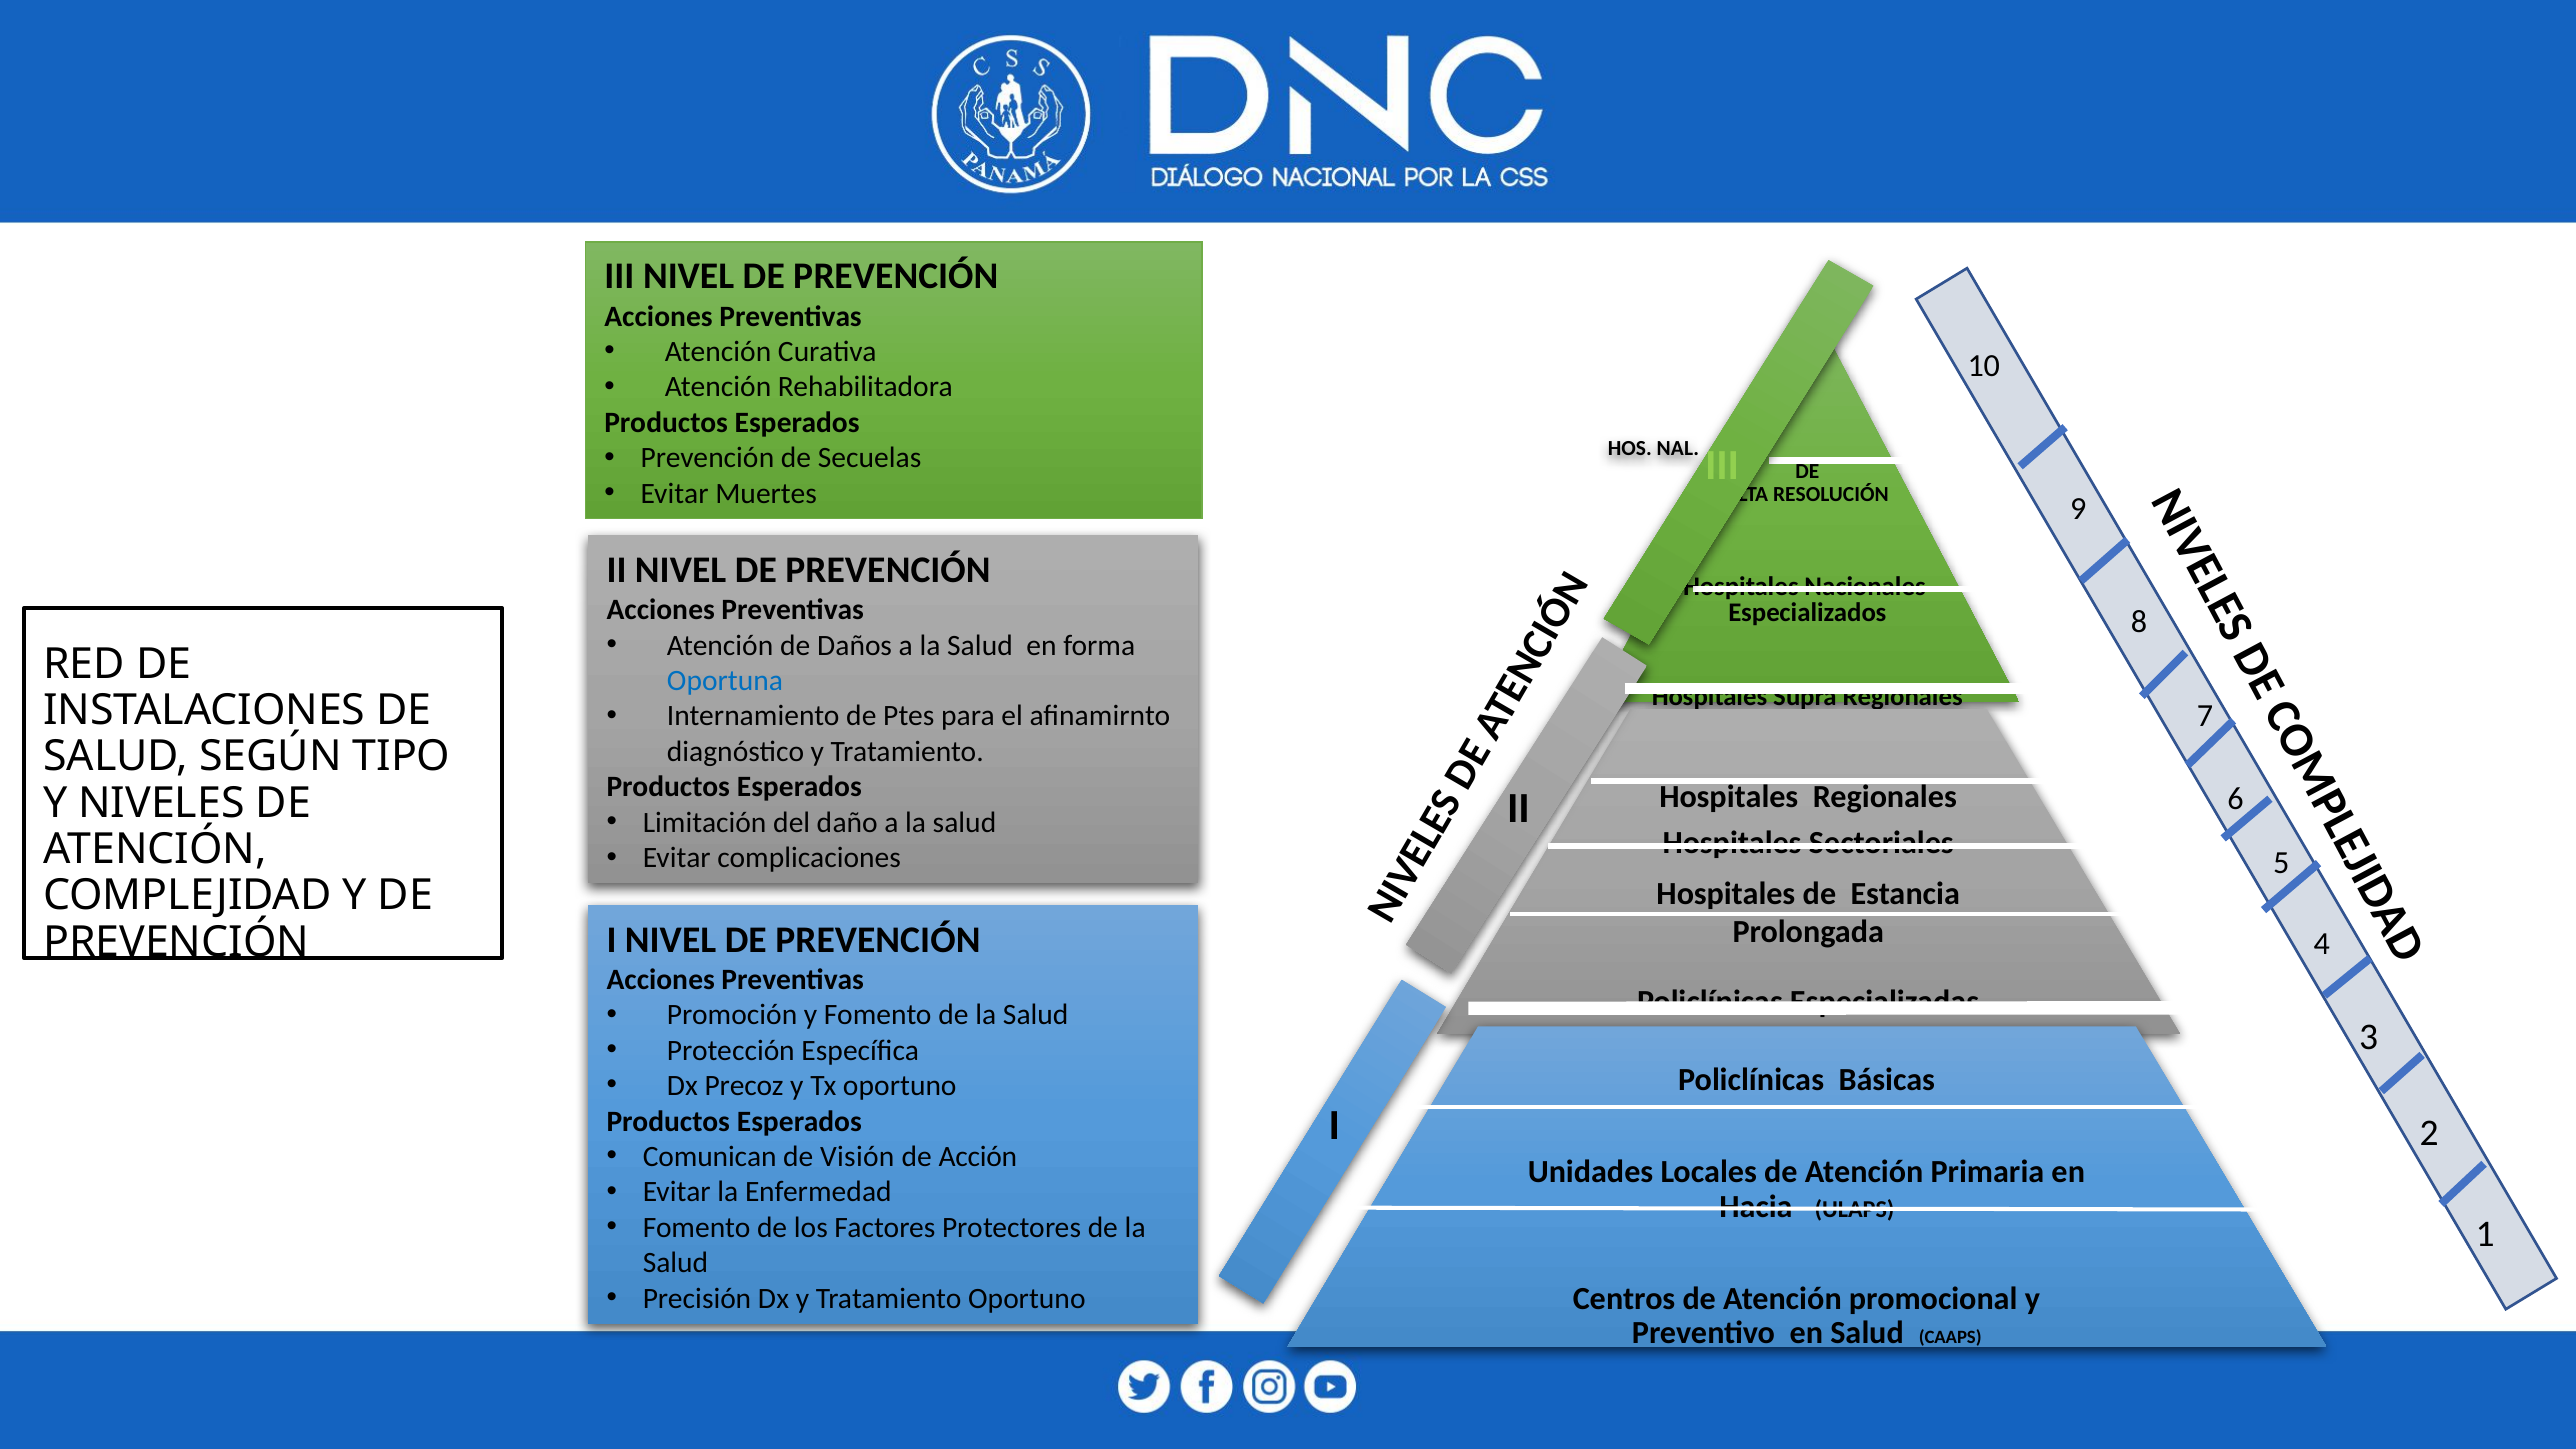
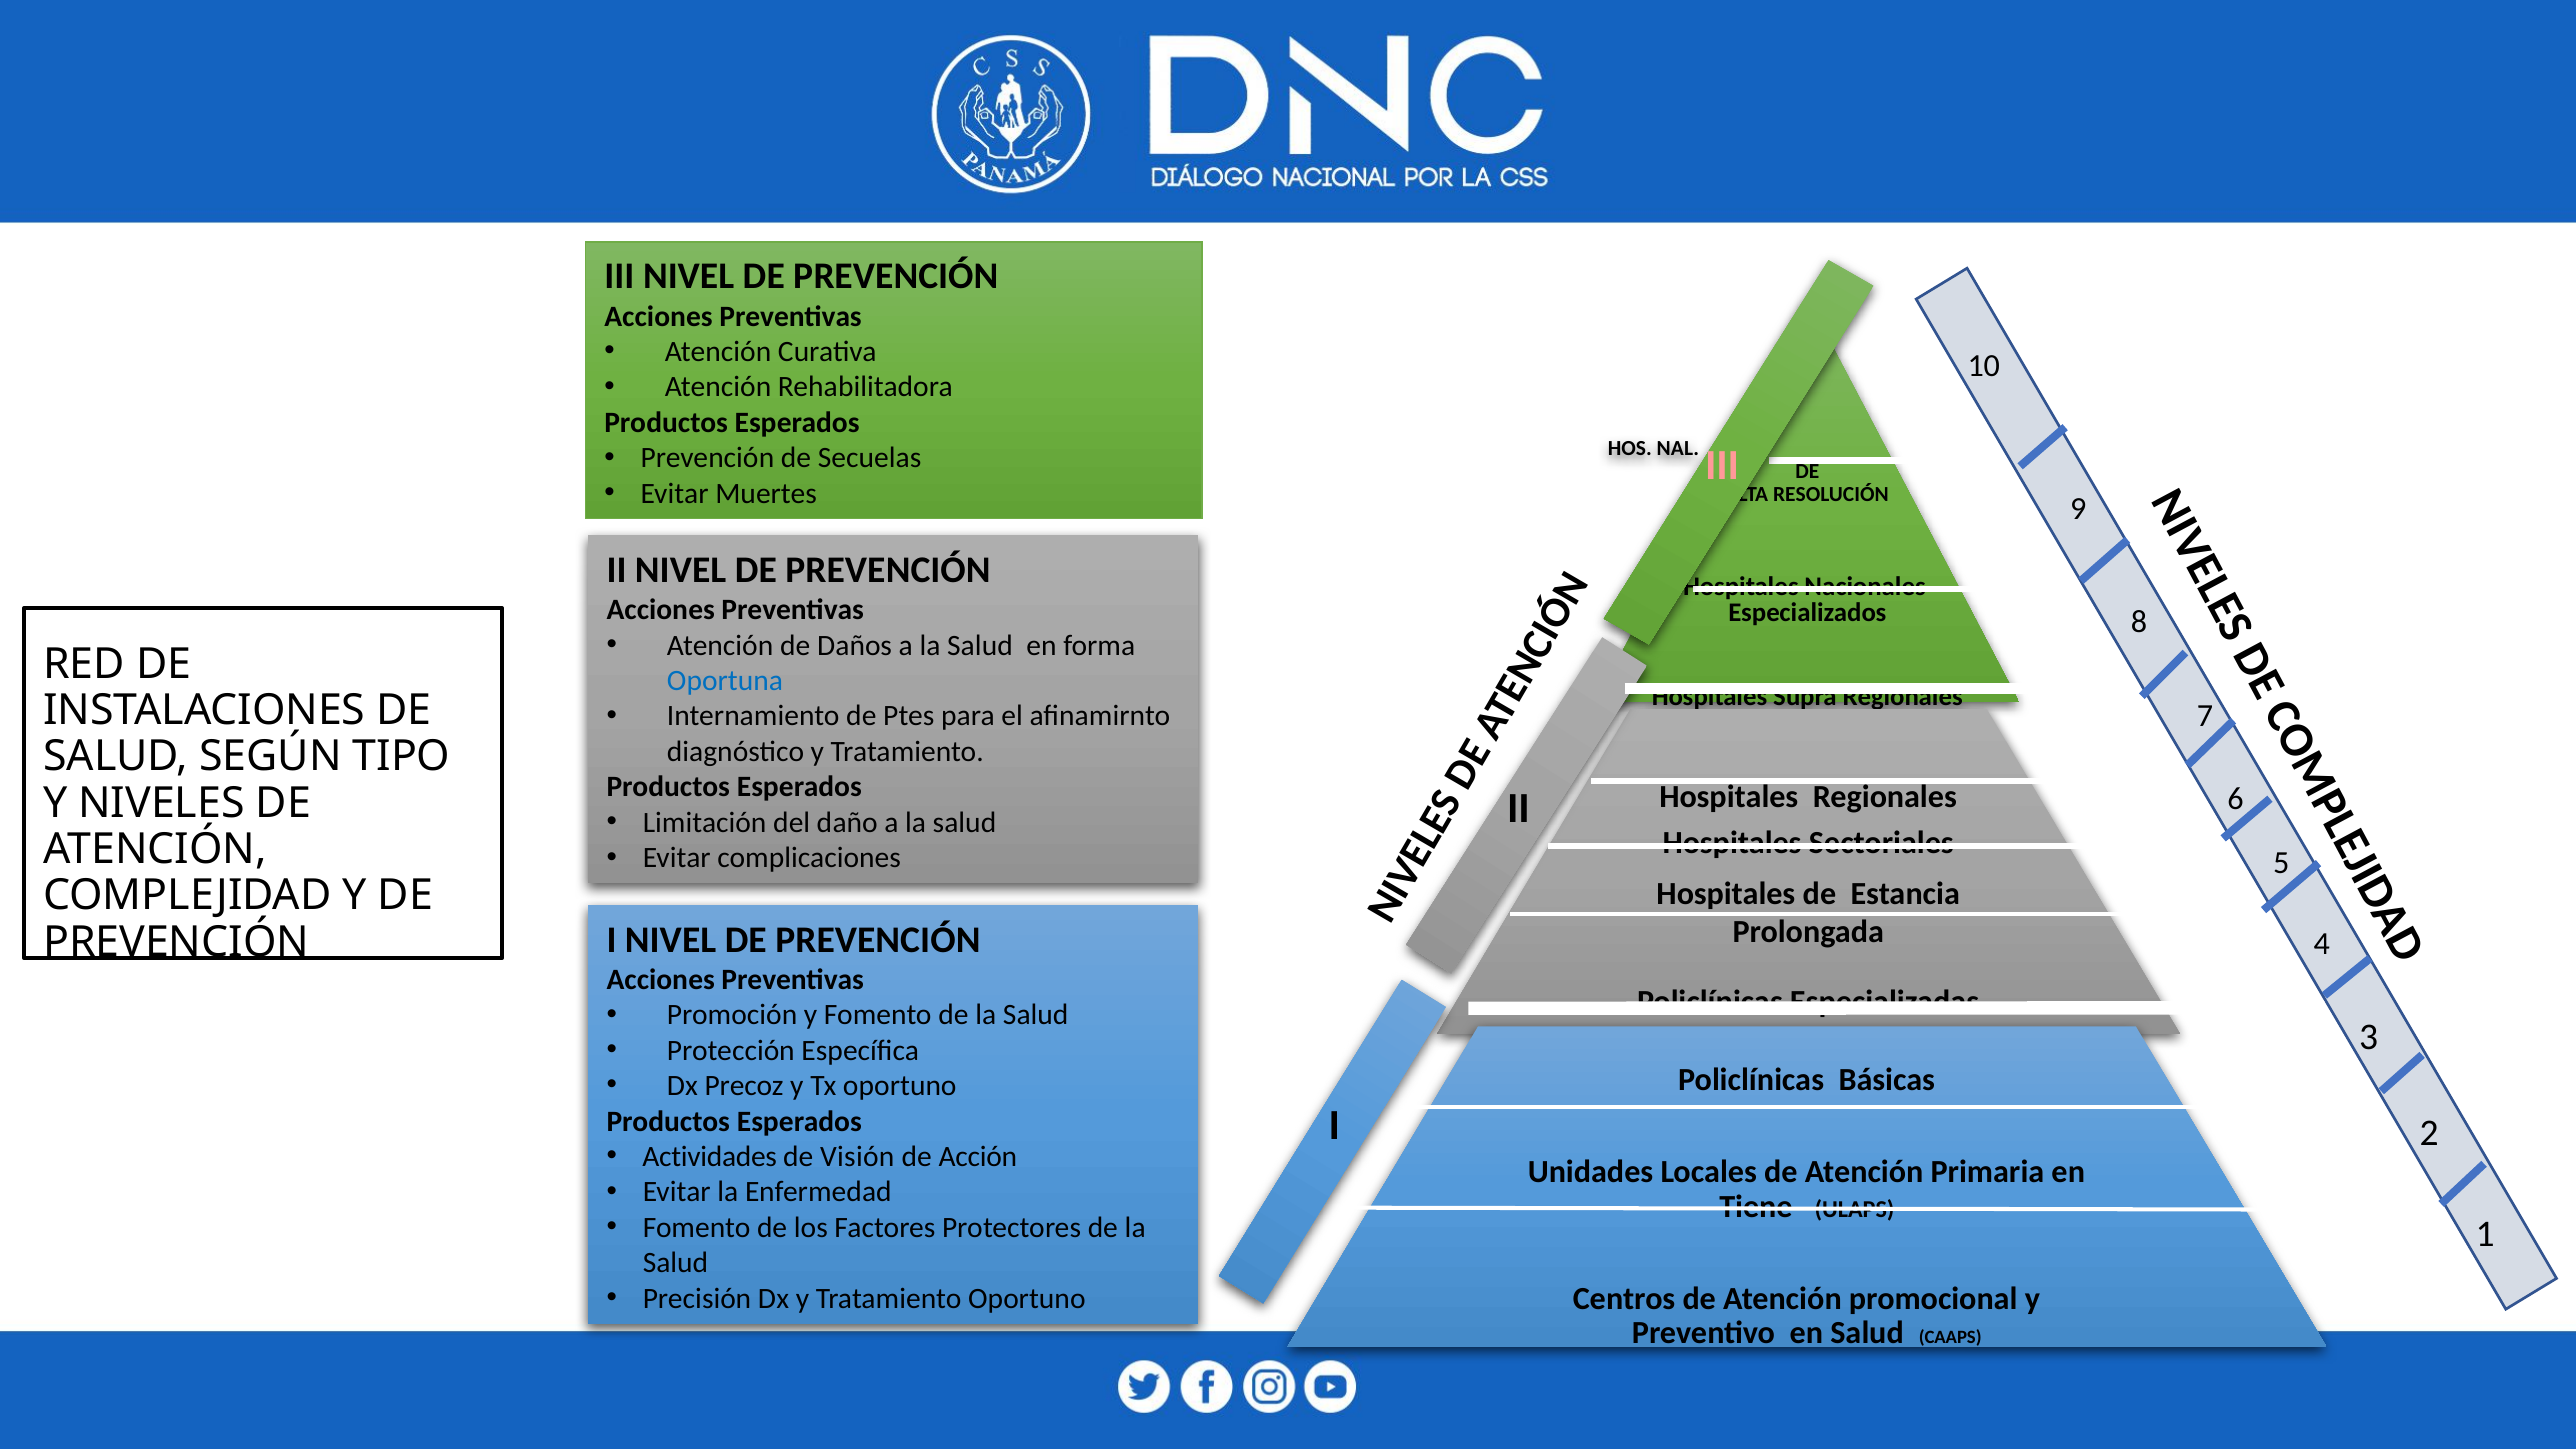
III colour: light green -> pink (1722, 465)
Comunican: Comunican -> Actividades (710, 1157)
Hacia: Hacia -> Tiene (1756, 1206)
